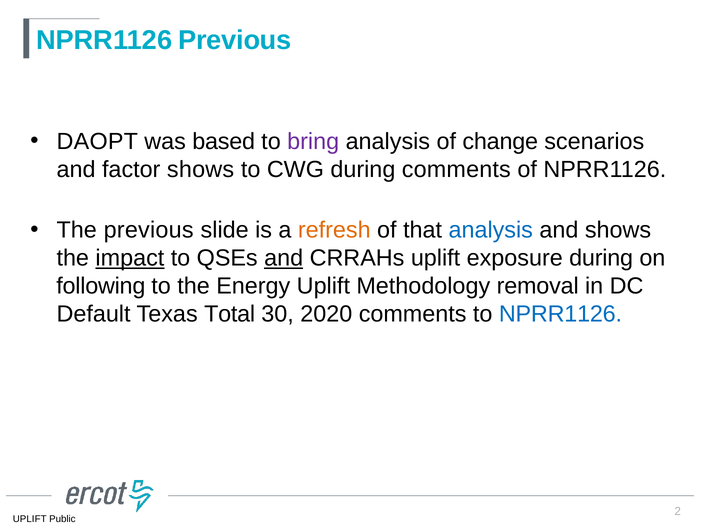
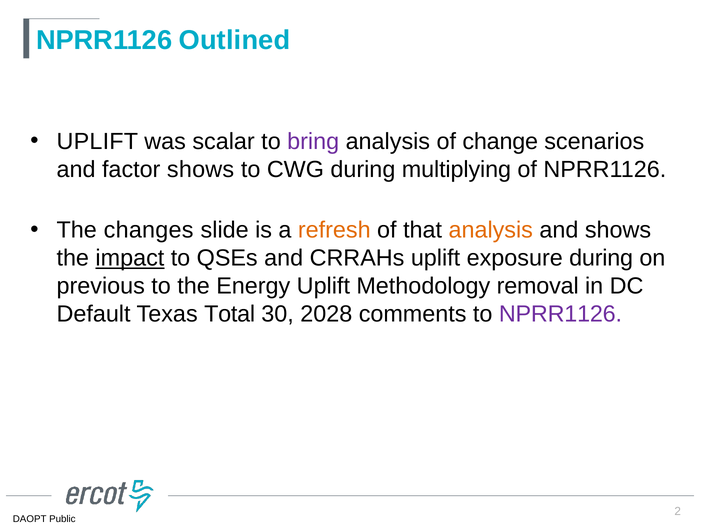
NPRR1126 Previous: Previous -> Outlined (235, 40)
DAOPT: DAOPT -> UPLIFT (97, 142)
based: based -> scalar (224, 142)
during comments: comments -> multiplying (456, 170)
The previous: previous -> changes (149, 231)
analysis colour: blue -> orange (491, 231)
and underline: present -> none (284, 259)
following: following -> previous (101, 287)
2020: 2020 -> 2028 (326, 315)
NPRR1126 colour: blue -> purple (560, 315)
UPLIFT: UPLIFT -> DAOPT (30, 520)
